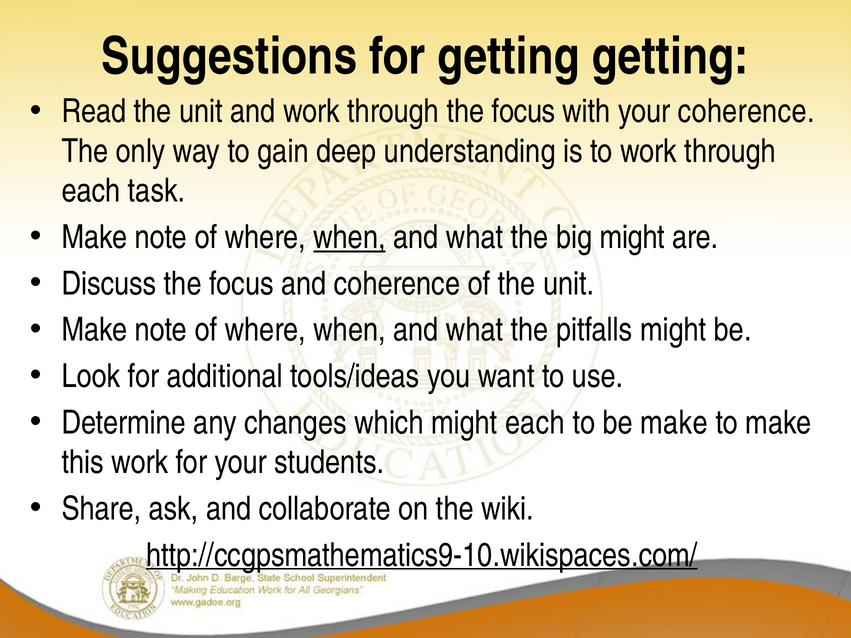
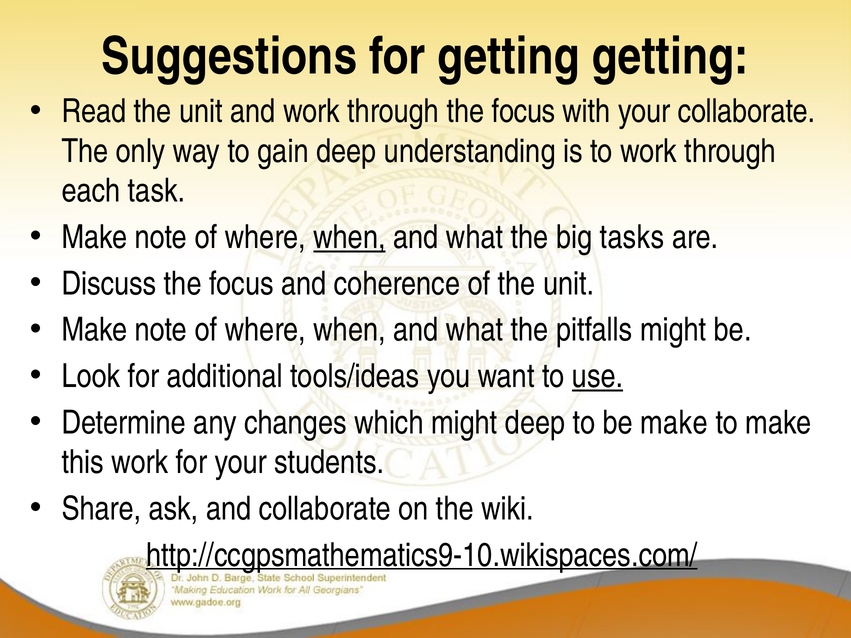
your coherence: coherence -> collaborate (746, 112)
big might: might -> tasks (632, 237)
use underline: none -> present (598, 376)
might each: each -> deep (535, 423)
